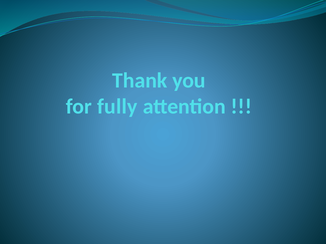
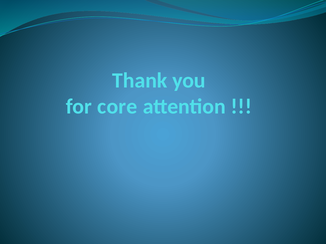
fully: fully -> core (117, 107)
